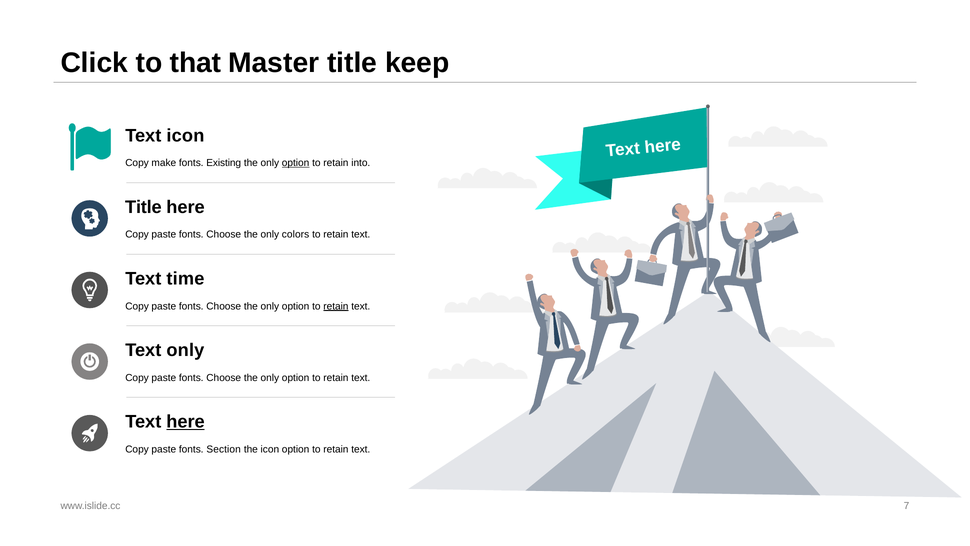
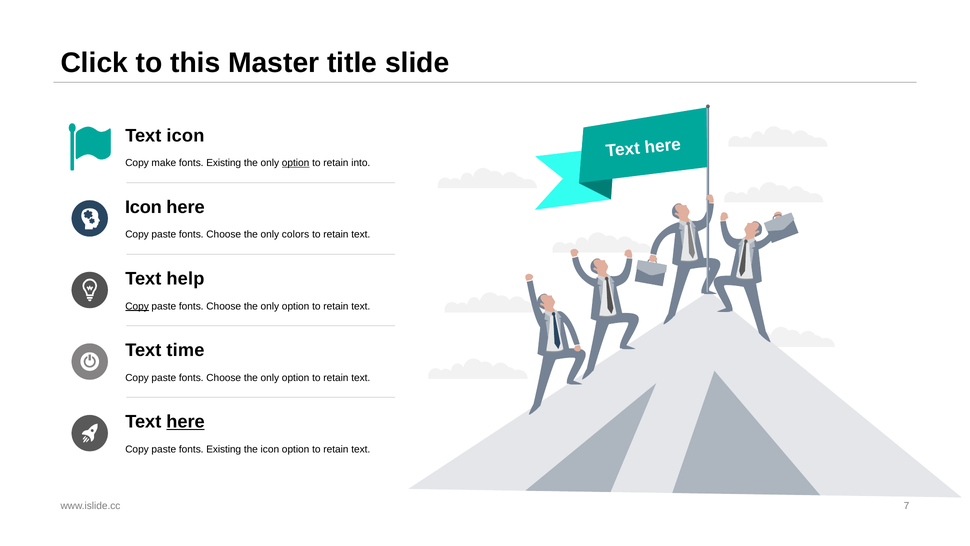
that: that -> this (195, 63)
keep: keep -> slide (417, 63)
Title: Title -> Icon (143, 207)
time: time -> help (185, 278)
Copy underline: none -> present (137, 306)
retain underline: present -> none (336, 306)
Text only: only -> time (185, 350)
paste fonts Section: Section -> Existing (224, 449)
